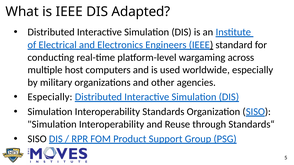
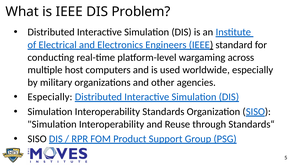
Adapted: Adapted -> Problem (141, 12)
